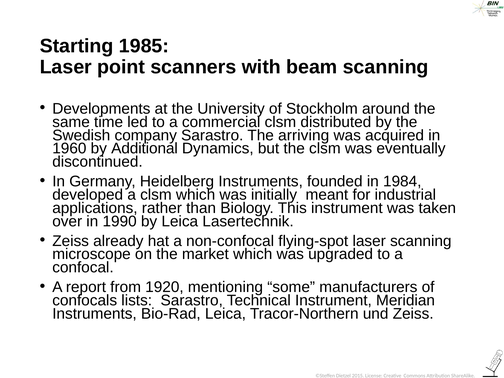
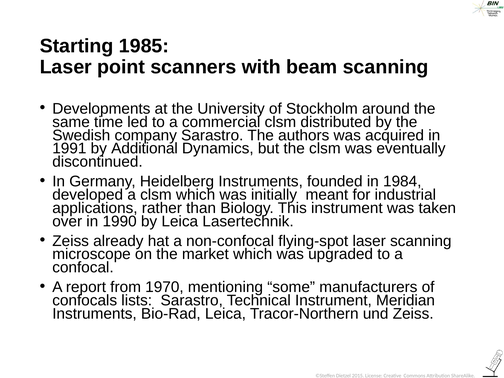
arriving: arriving -> authors (304, 135)
1960: 1960 -> 1991 (69, 149)
1920: 1920 -> 1970 (164, 287)
